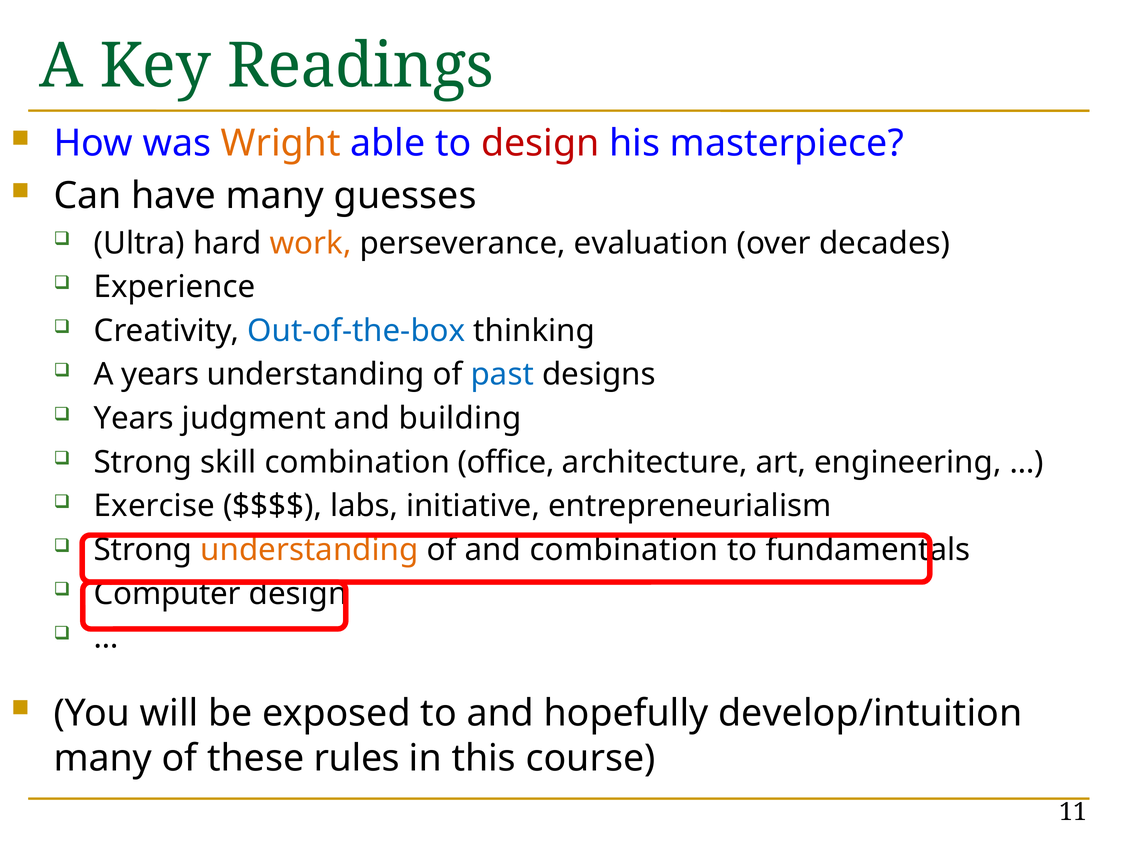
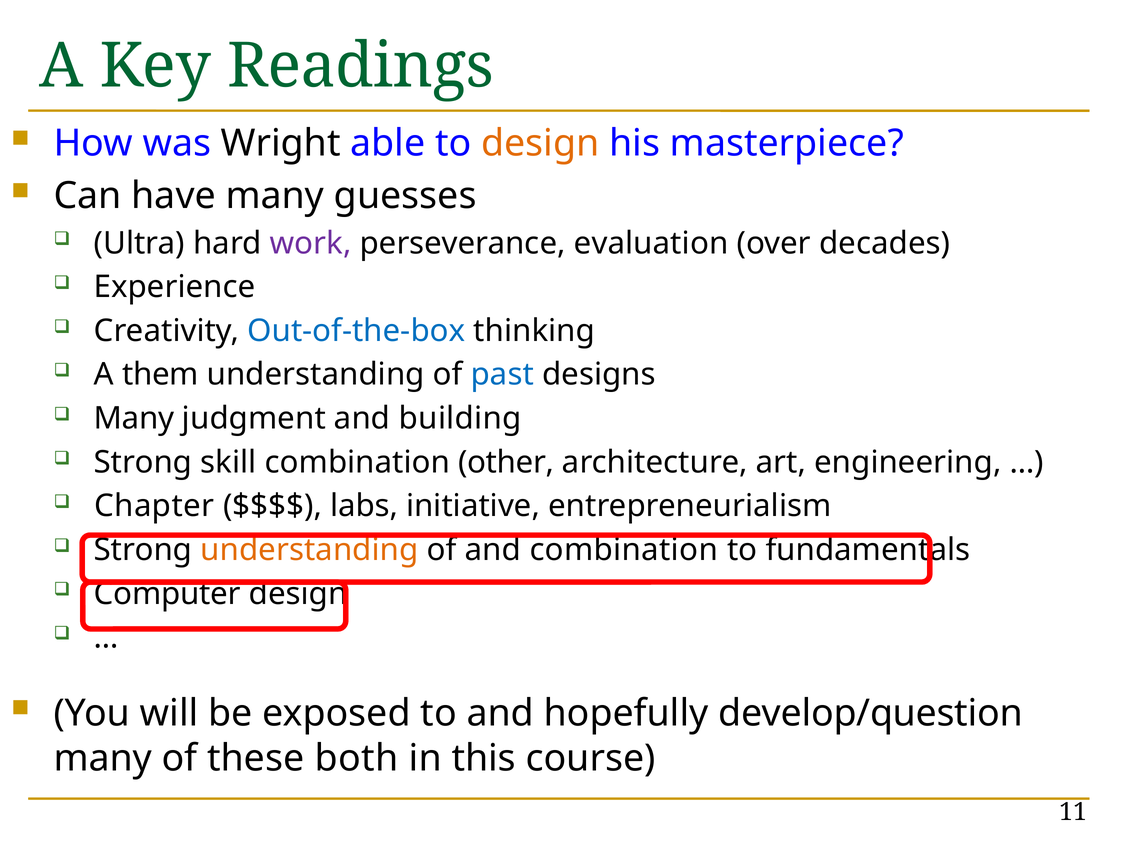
Wright colour: orange -> black (281, 144)
design colour: red -> orange (540, 144)
work colour: orange -> purple (311, 243)
A years: years -> them (160, 375)
Years: Years -> Many (134, 419)
office: office -> other (506, 462)
Exercise: Exercise -> Chapter (154, 506)
develop/intuition: develop/intuition -> develop/question (871, 713)
rules: rules -> both (356, 758)
